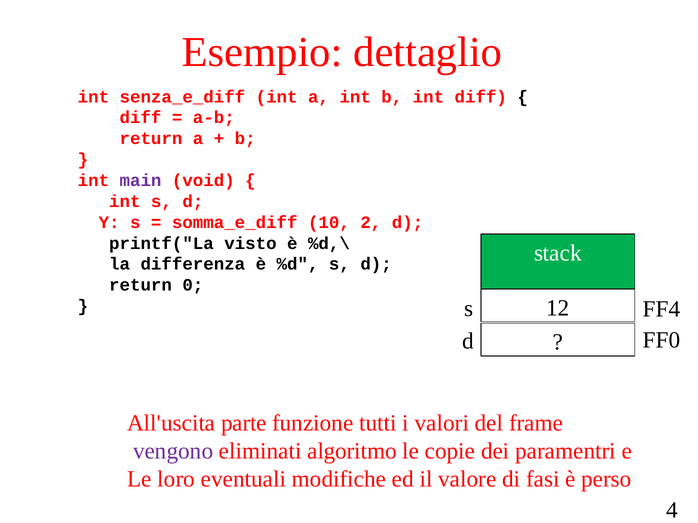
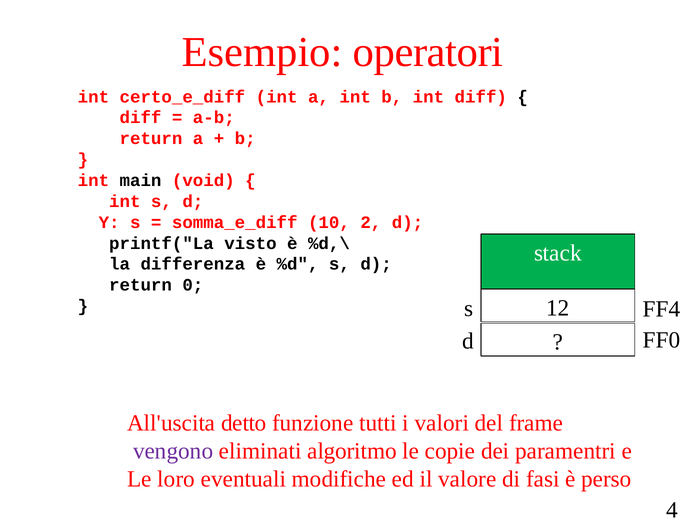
dettaglio: dettaglio -> operatori (428, 52)
senza_e_diff: senza_e_diff -> certo_e_diff (182, 97)
main colour: purple -> black (141, 181)
parte: parte -> detto (244, 424)
